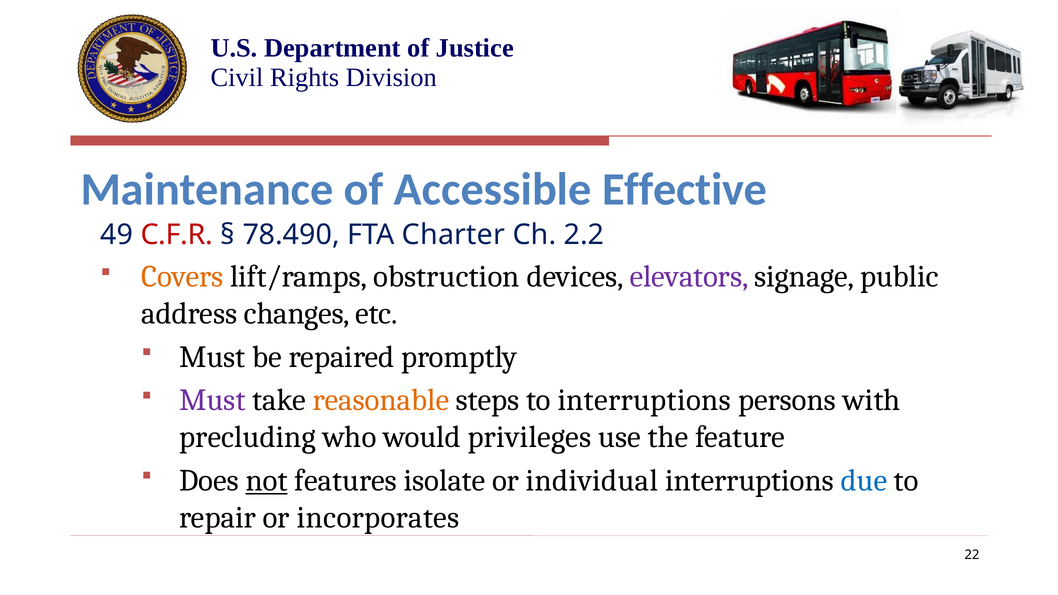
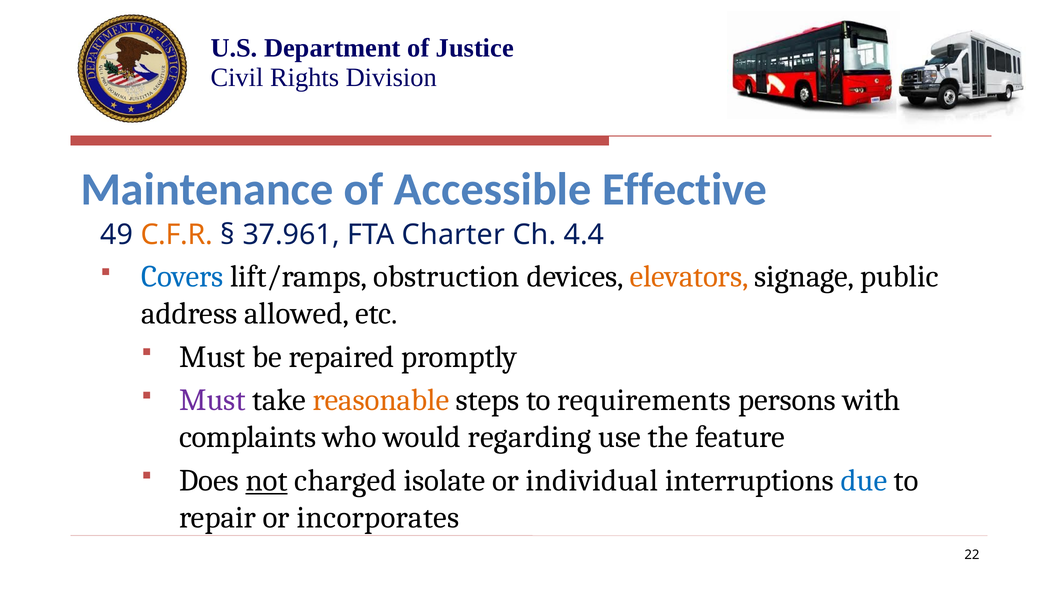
C.F.R colour: red -> orange (177, 235)
78.490: 78.490 -> 37.961 (291, 235)
2.2: 2.2 -> 4.4 (584, 235)
Covers colour: orange -> blue (182, 277)
elevators colour: purple -> orange (689, 277)
changes: changes -> allowed (297, 314)
to interruptions: interruptions -> requirements (644, 400)
precluding: precluding -> complaints (248, 437)
privileges: privileges -> regarding (530, 437)
features: features -> charged (346, 481)
